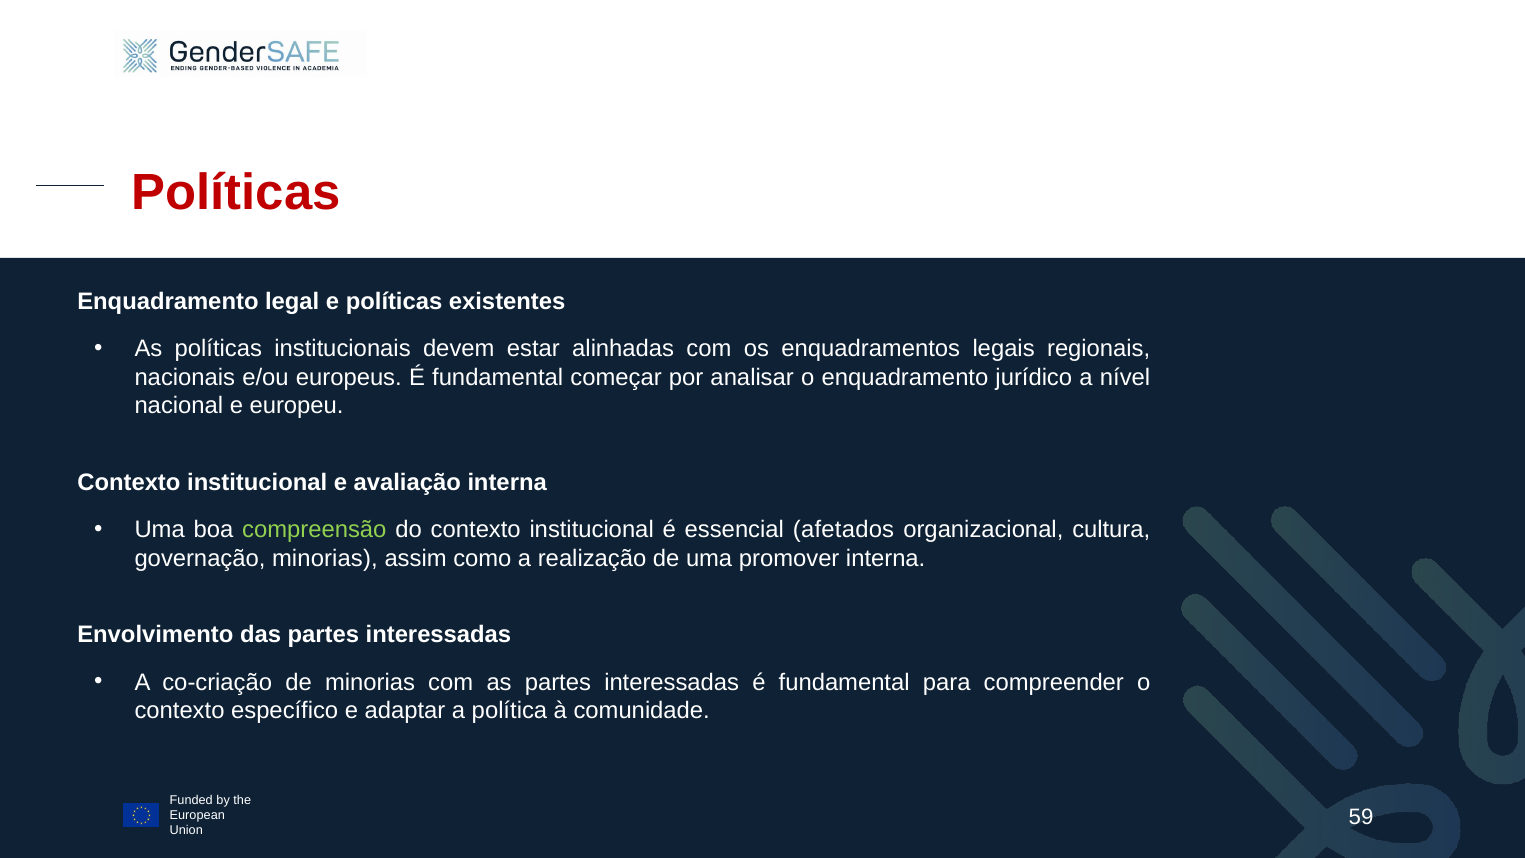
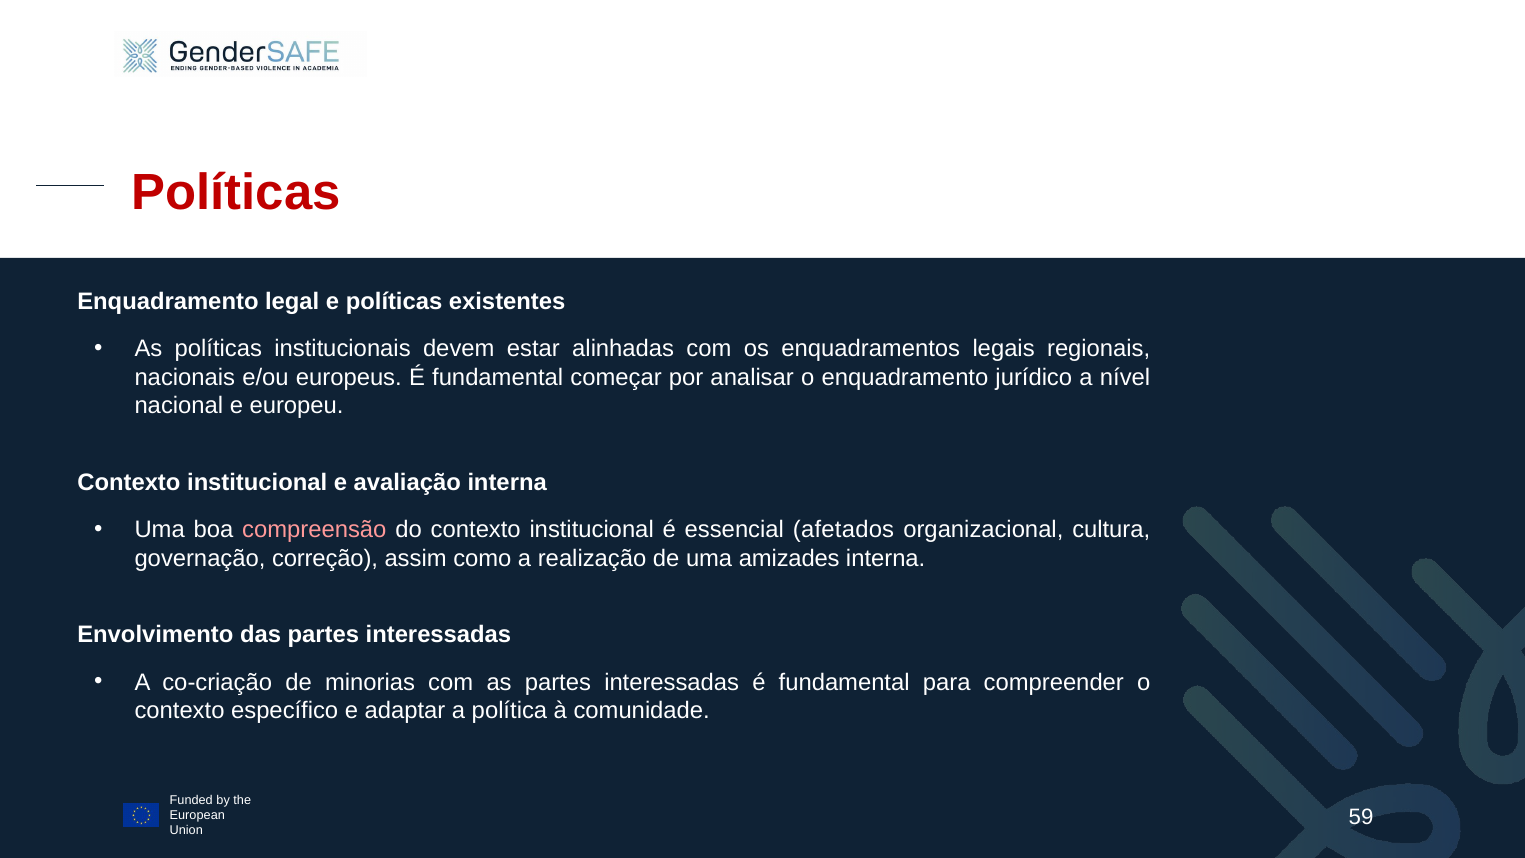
compreensão colour: light green -> pink (314, 530)
governação minorias: minorias -> correção (325, 558)
promover: promover -> amizades (789, 558)
